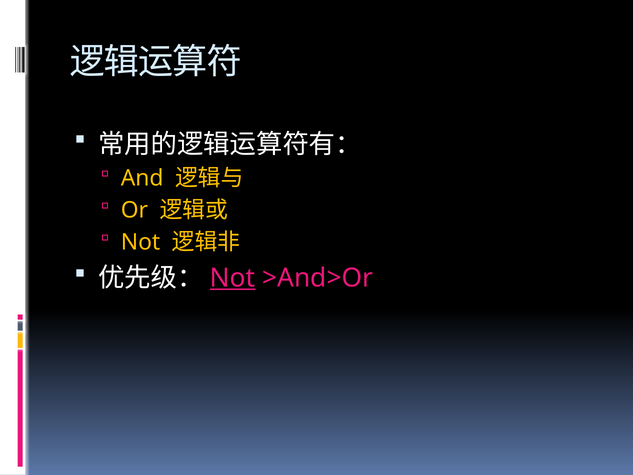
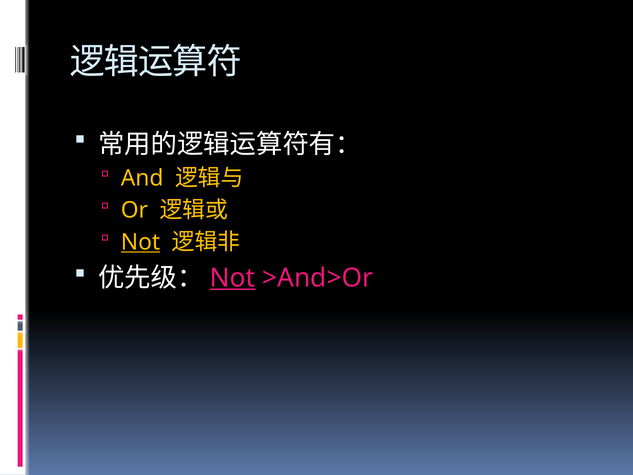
Not underline: none -> present (141, 242)
